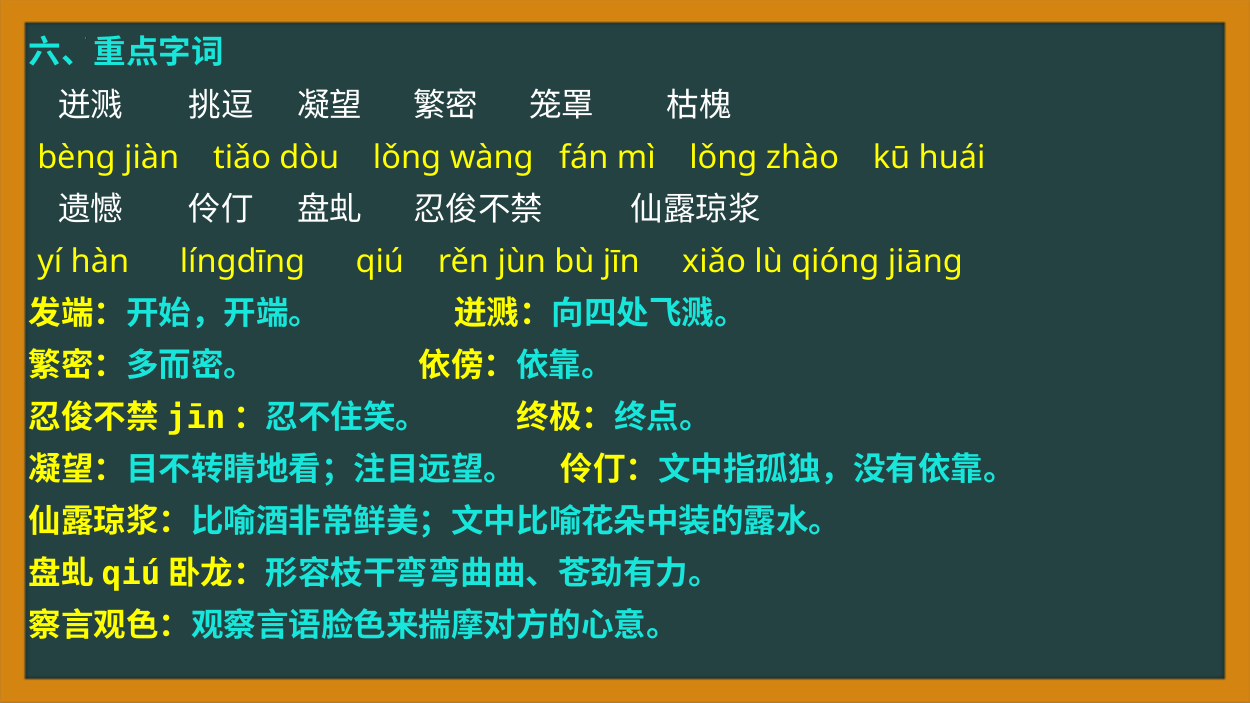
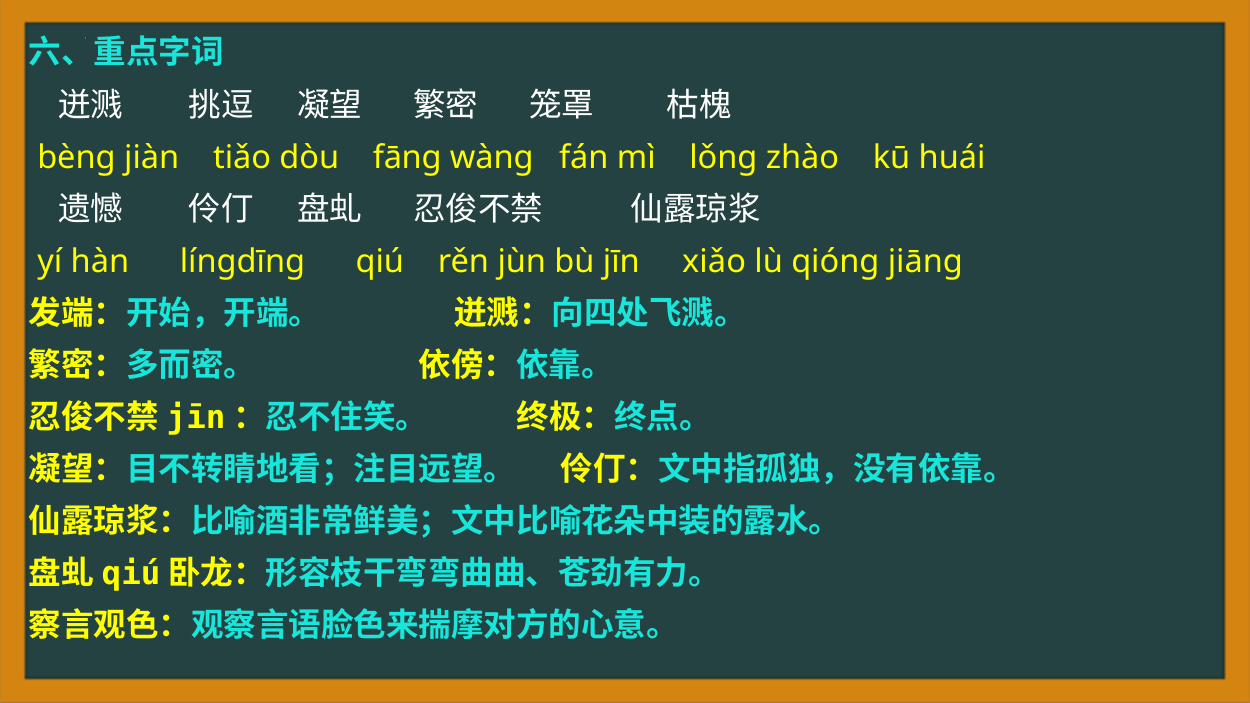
dòu lǒng: lǒng -> fāng (407, 157)
